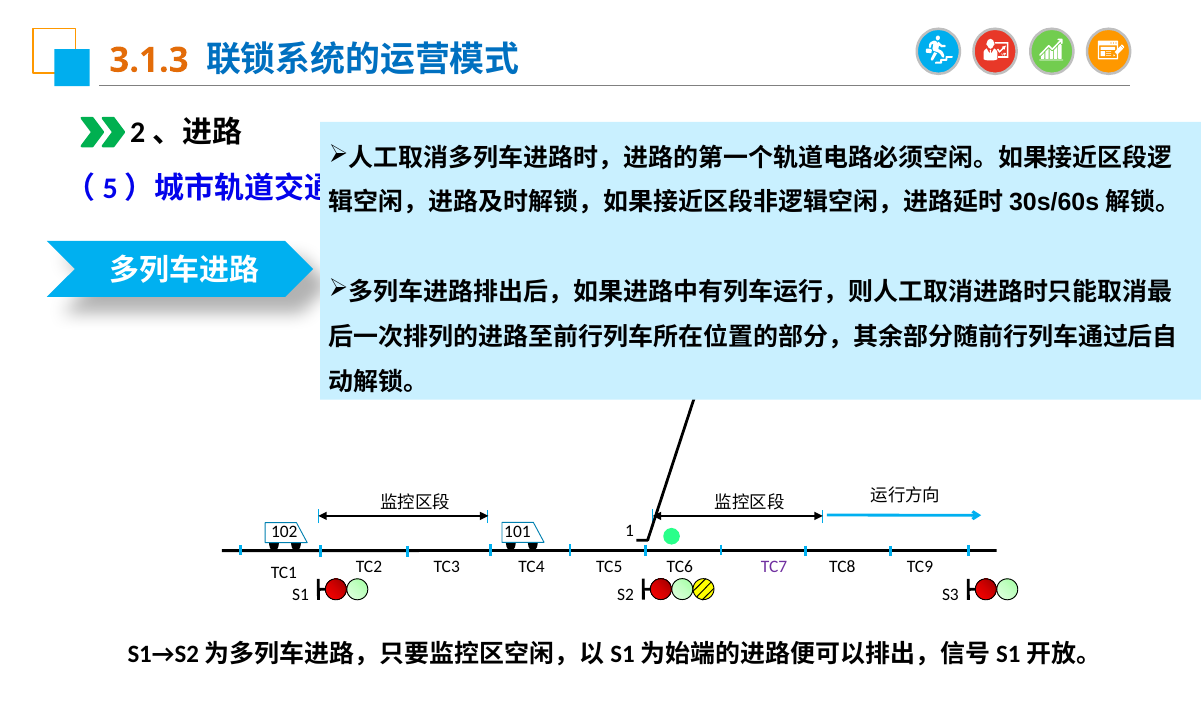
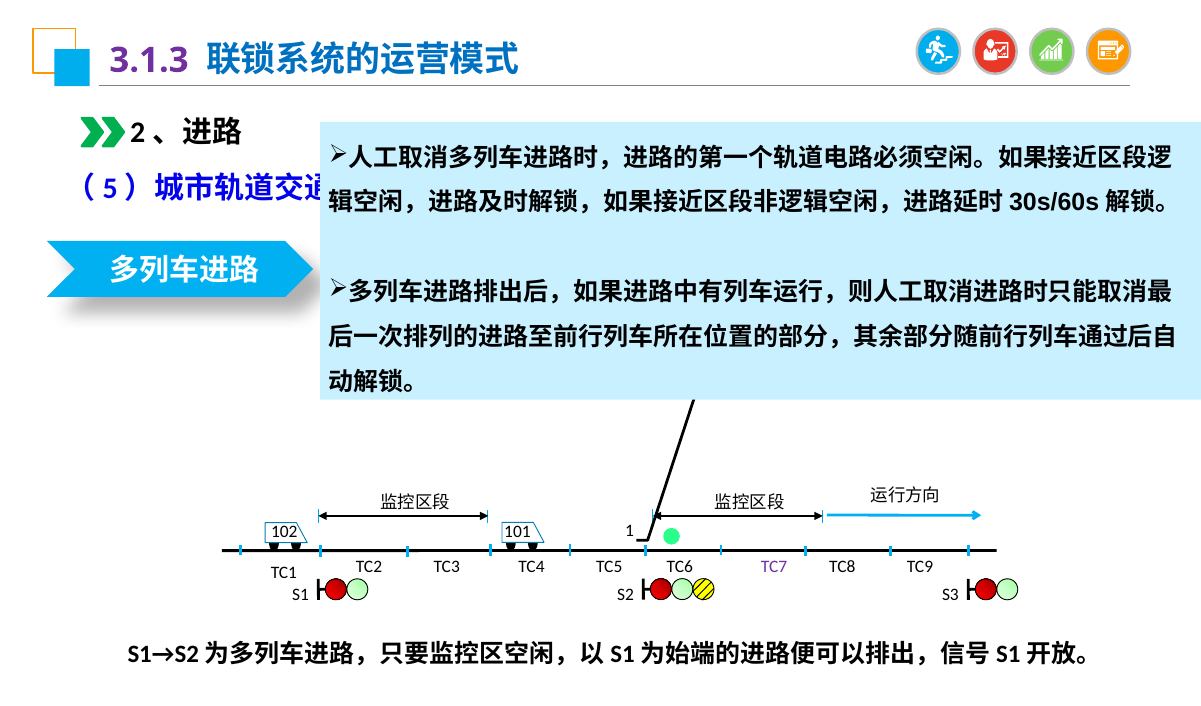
3.1.3 colour: orange -> purple (149, 60)
